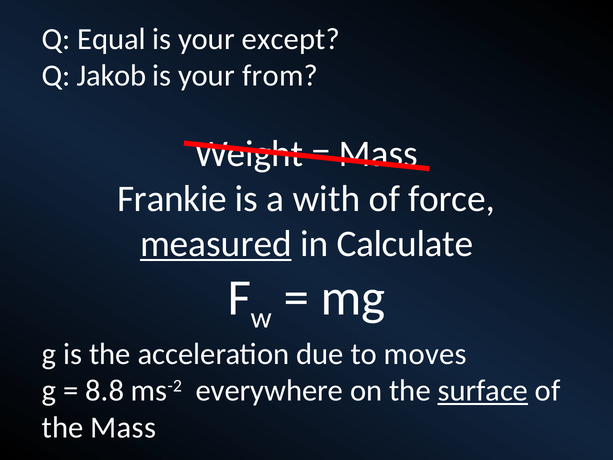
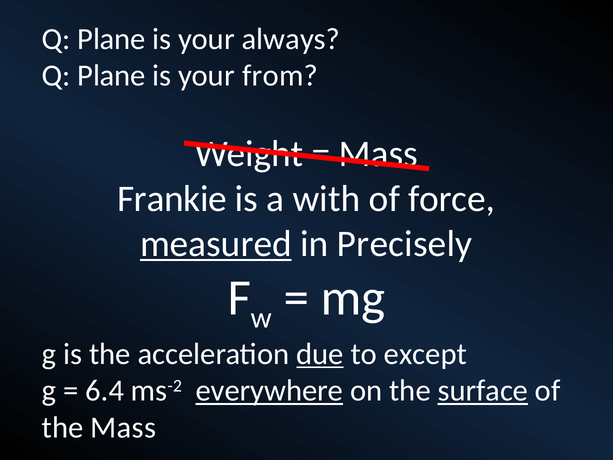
Equal: Equal -> Plane (112, 39)
except: except -> always (291, 39)
Jakob: Jakob -> Plane (112, 76)
Calculate: Calculate -> Precisely (405, 244)
due underline: none -> present (320, 354)
moves: moves -> except (425, 354)
8.8: 8.8 -> 6.4 (105, 391)
everywhere underline: none -> present (269, 391)
